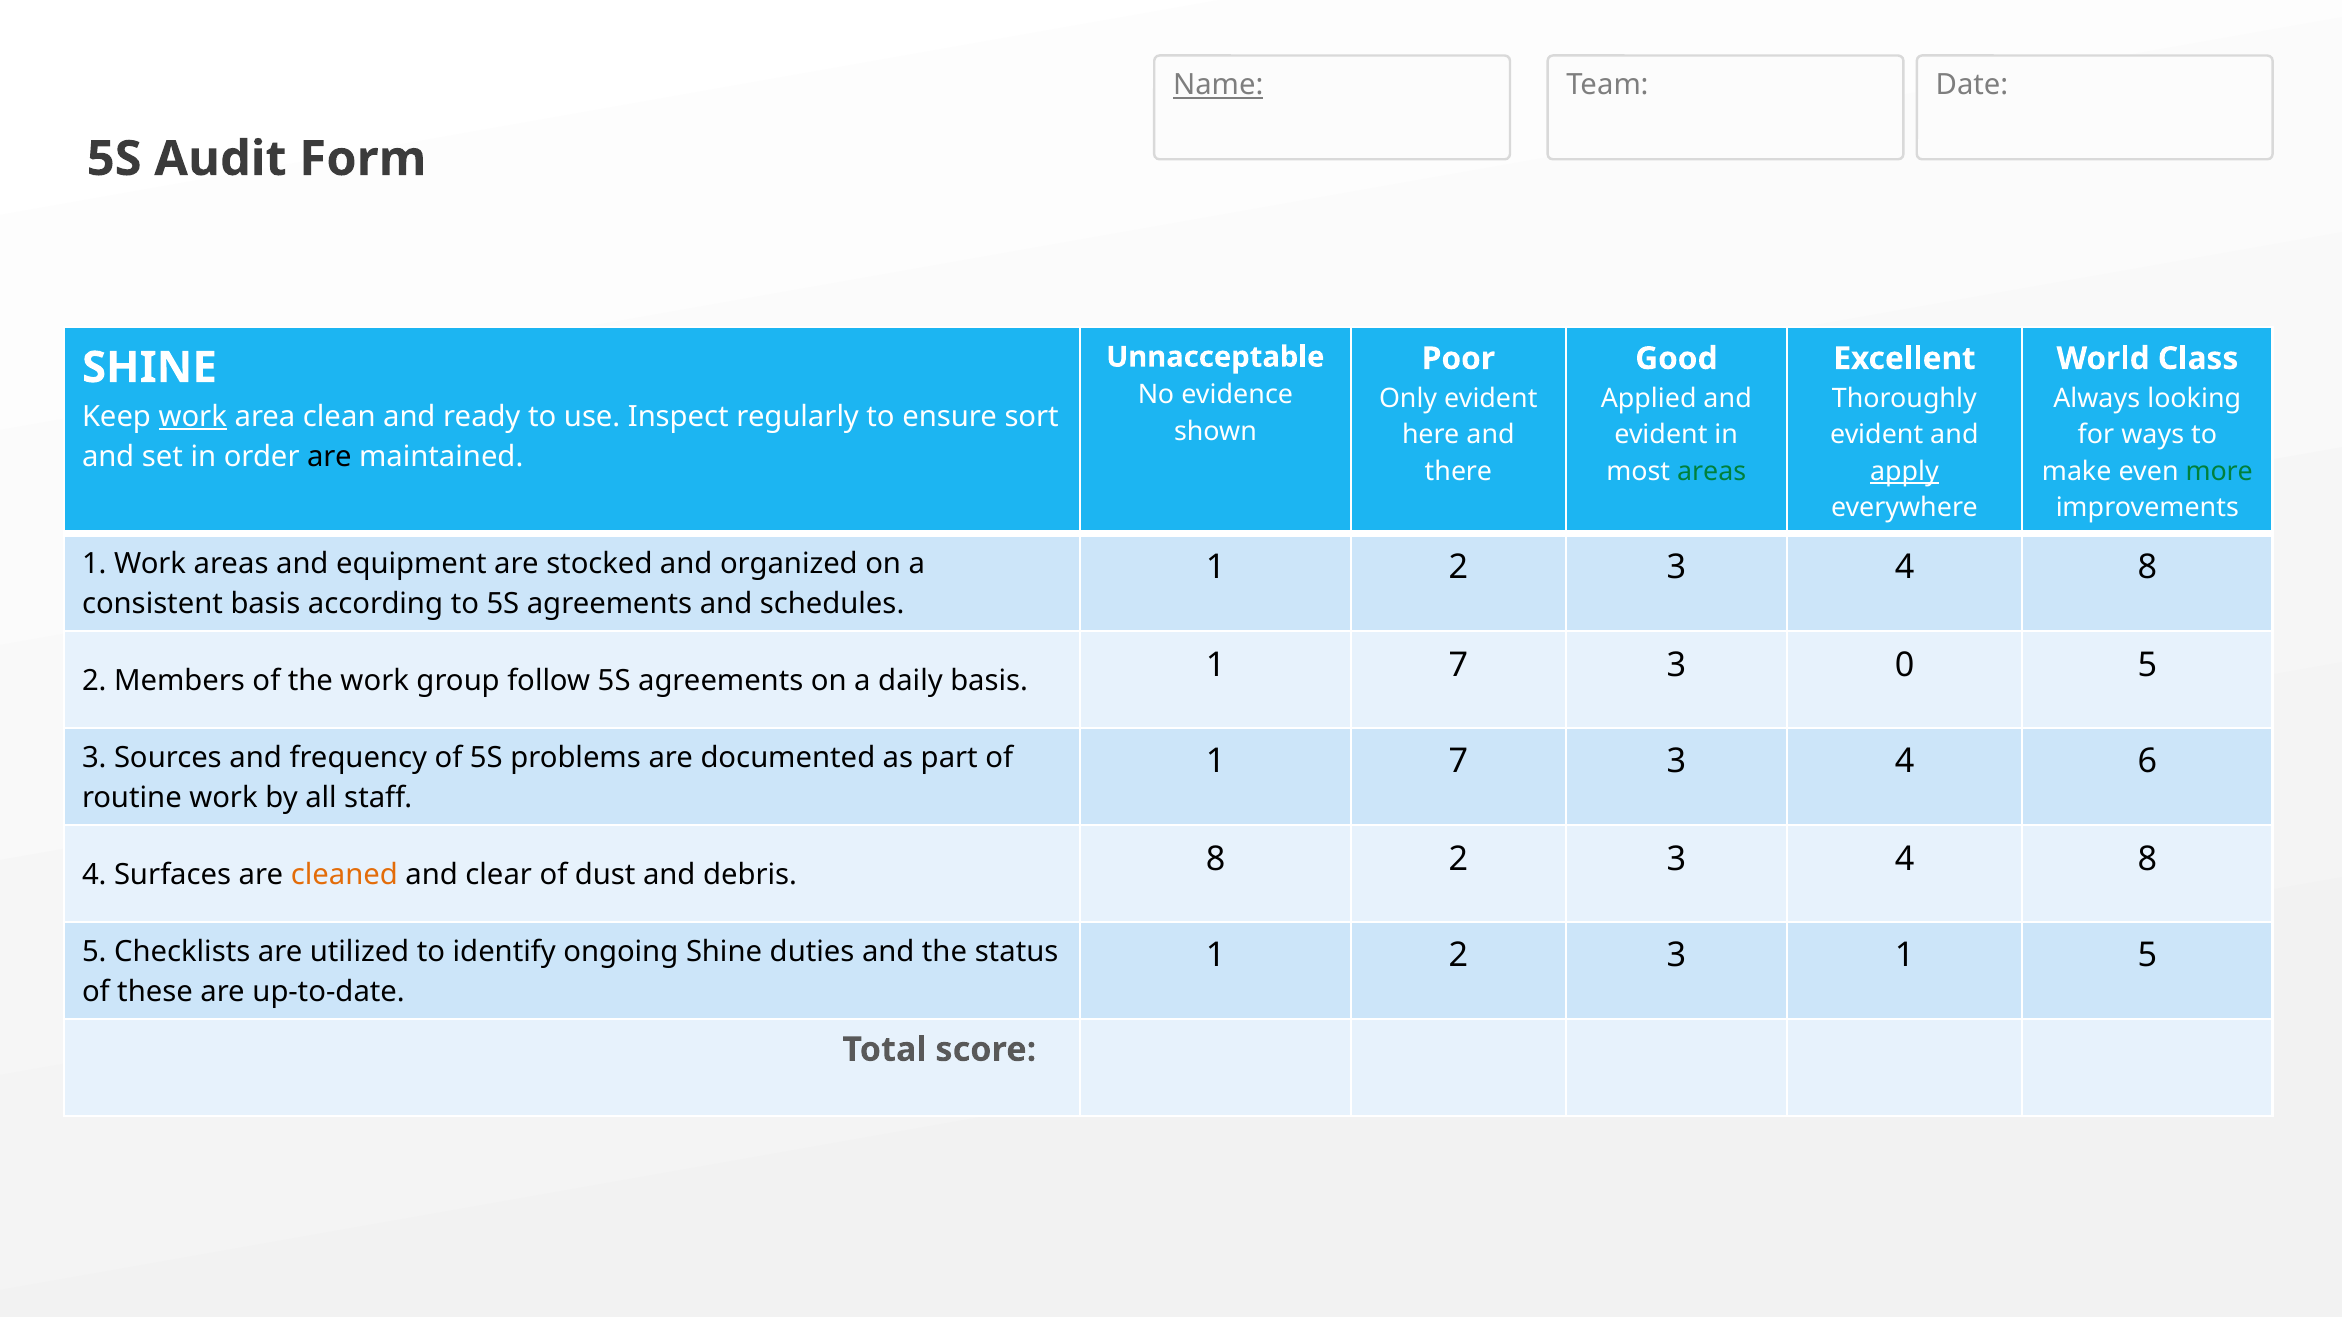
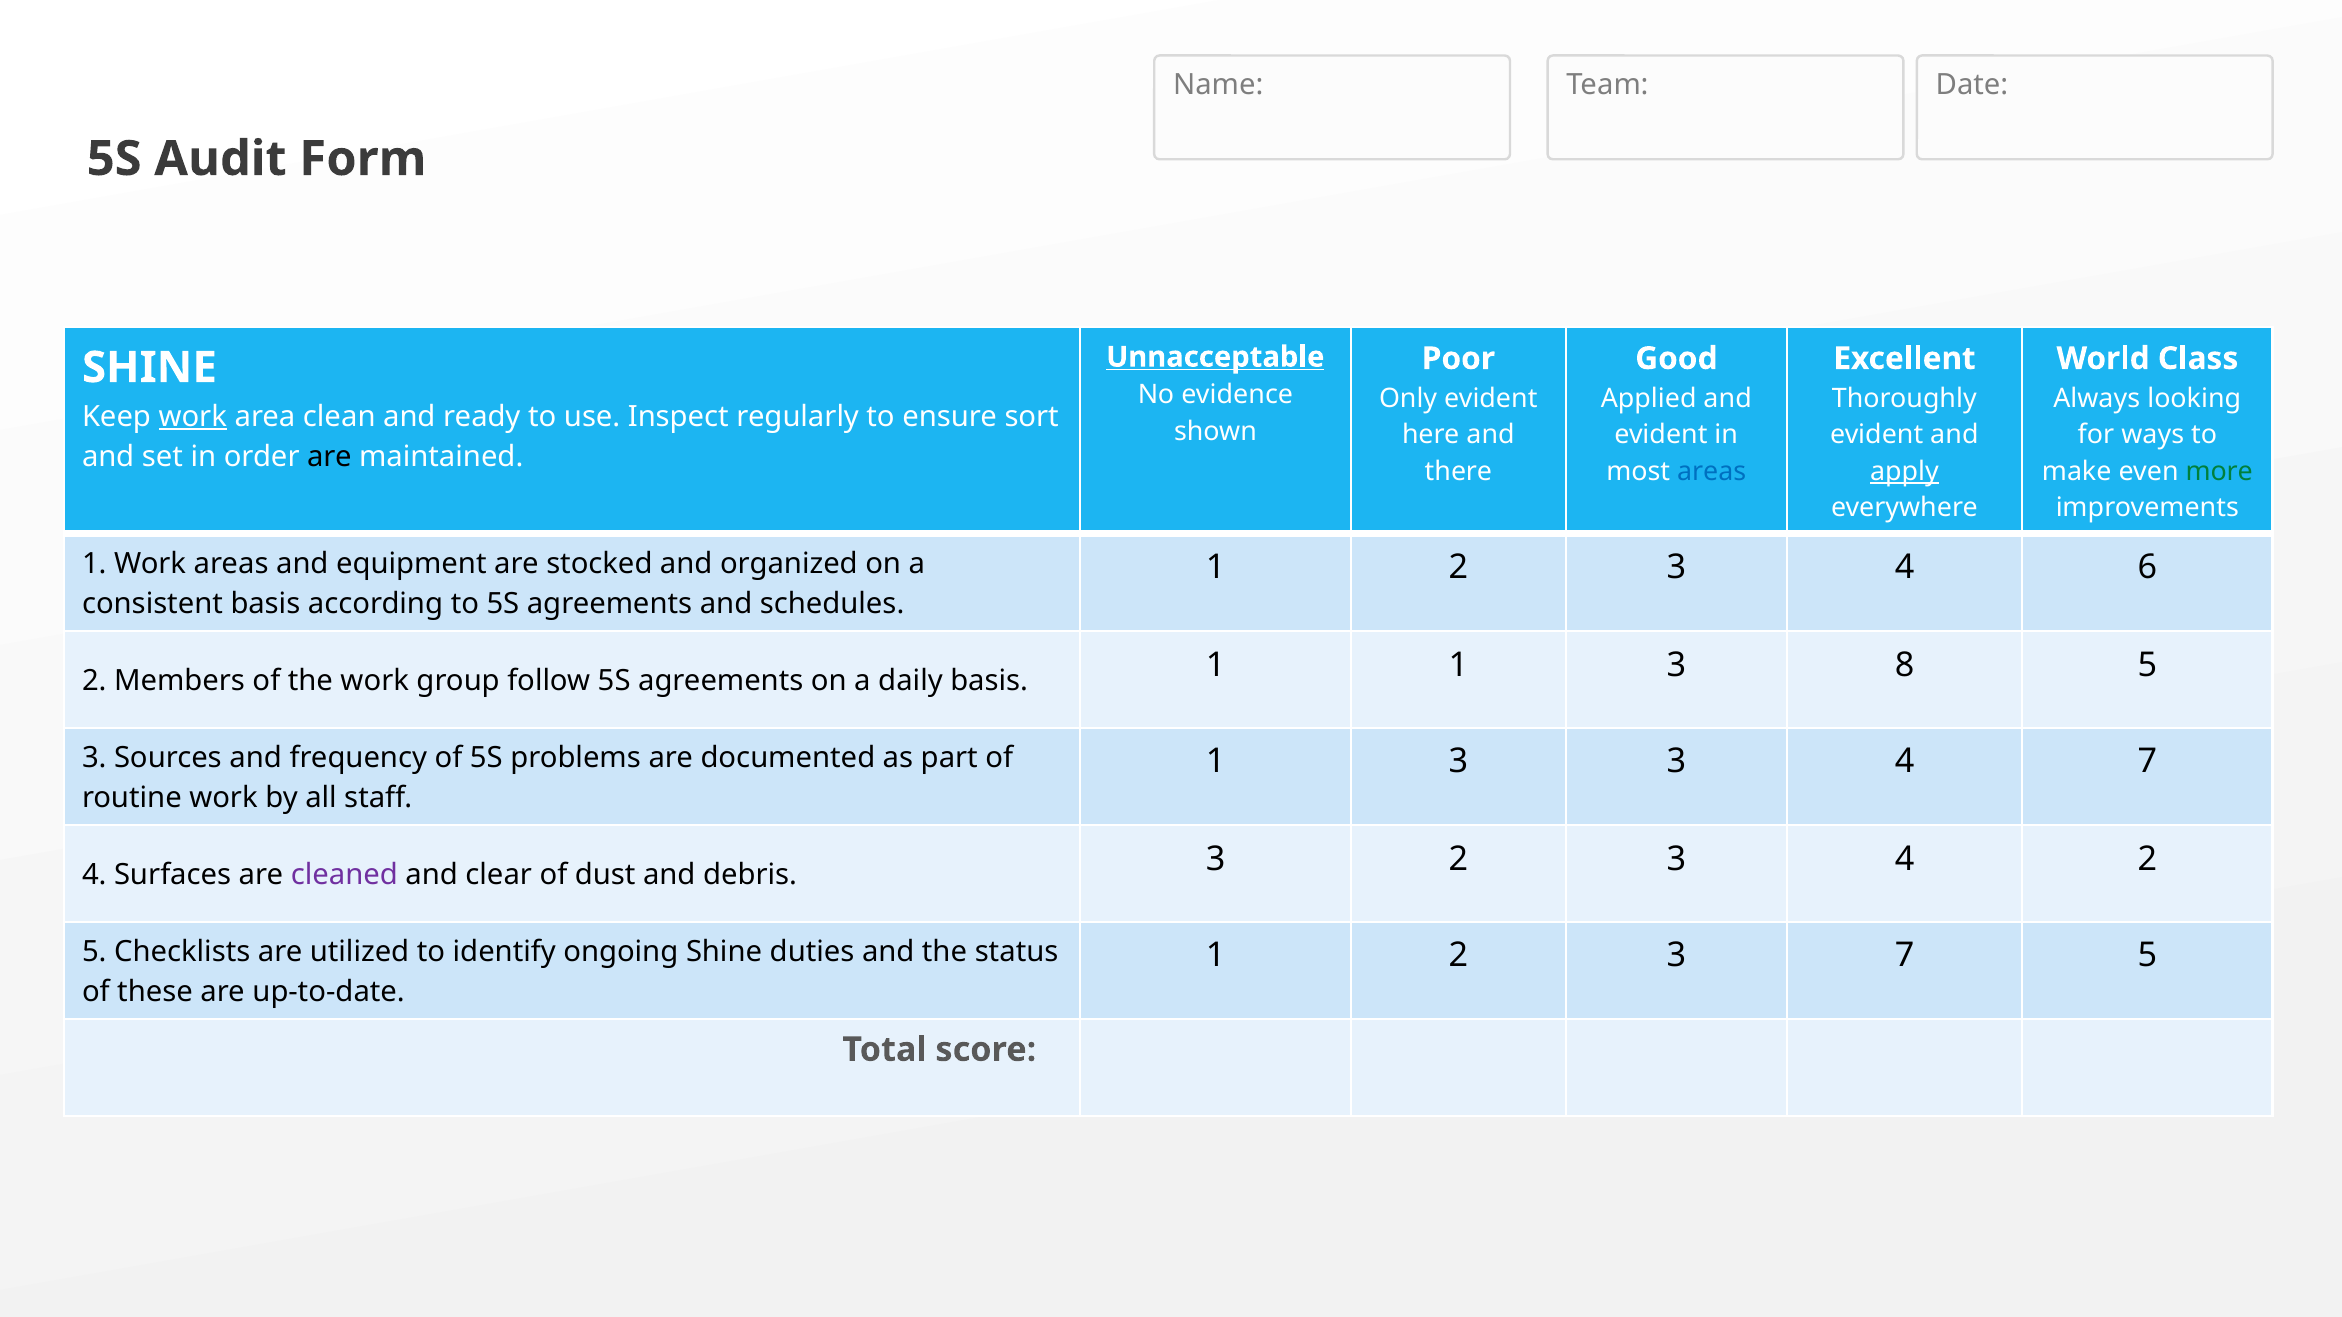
Name underline: present -> none (1218, 85)
Unnacceptable underline: none -> present (1215, 357)
areas colour: green -> blue (1712, 471)
8: 8 -> 6 (2147, 568)
basis 1 7: 7 -> 1 (1458, 665)
0: 0 -> 8 (1905, 665)
7: 7 -> 3 (1458, 762)
4 6: 6 -> 7 (2147, 762)
cleaned colour: orange -> purple (344, 875)
debris 8: 8 -> 3 (1216, 859)
8: 8 -> 2 (2147, 859)
3 1: 1 -> 7 (1905, 956)
